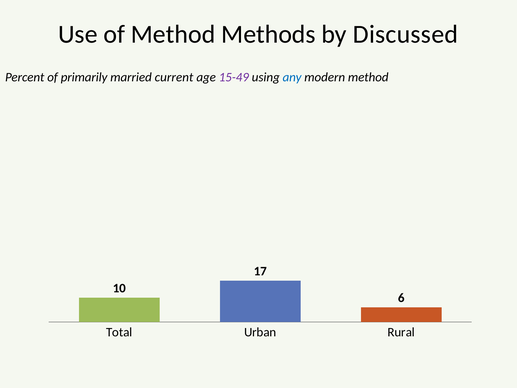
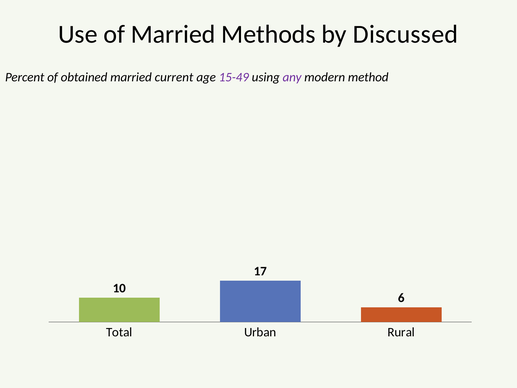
of Method: Method -> Married (173, 34)
primarily: primarily -> obtained (84, 77)
any colour: blue -> purple (292, 77)
